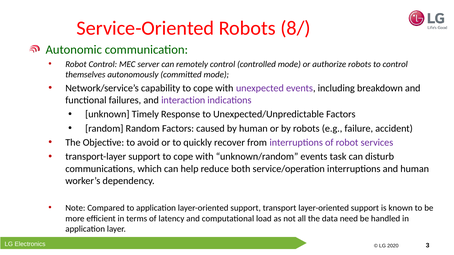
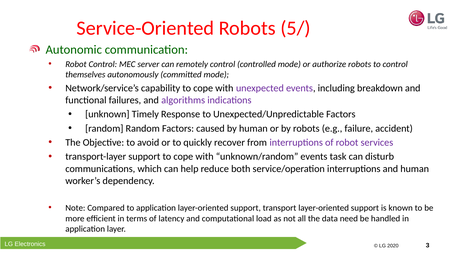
8/: 8/ -> 5/ (296, 28)
interaction: interaction -> algorithms (183, 100)
